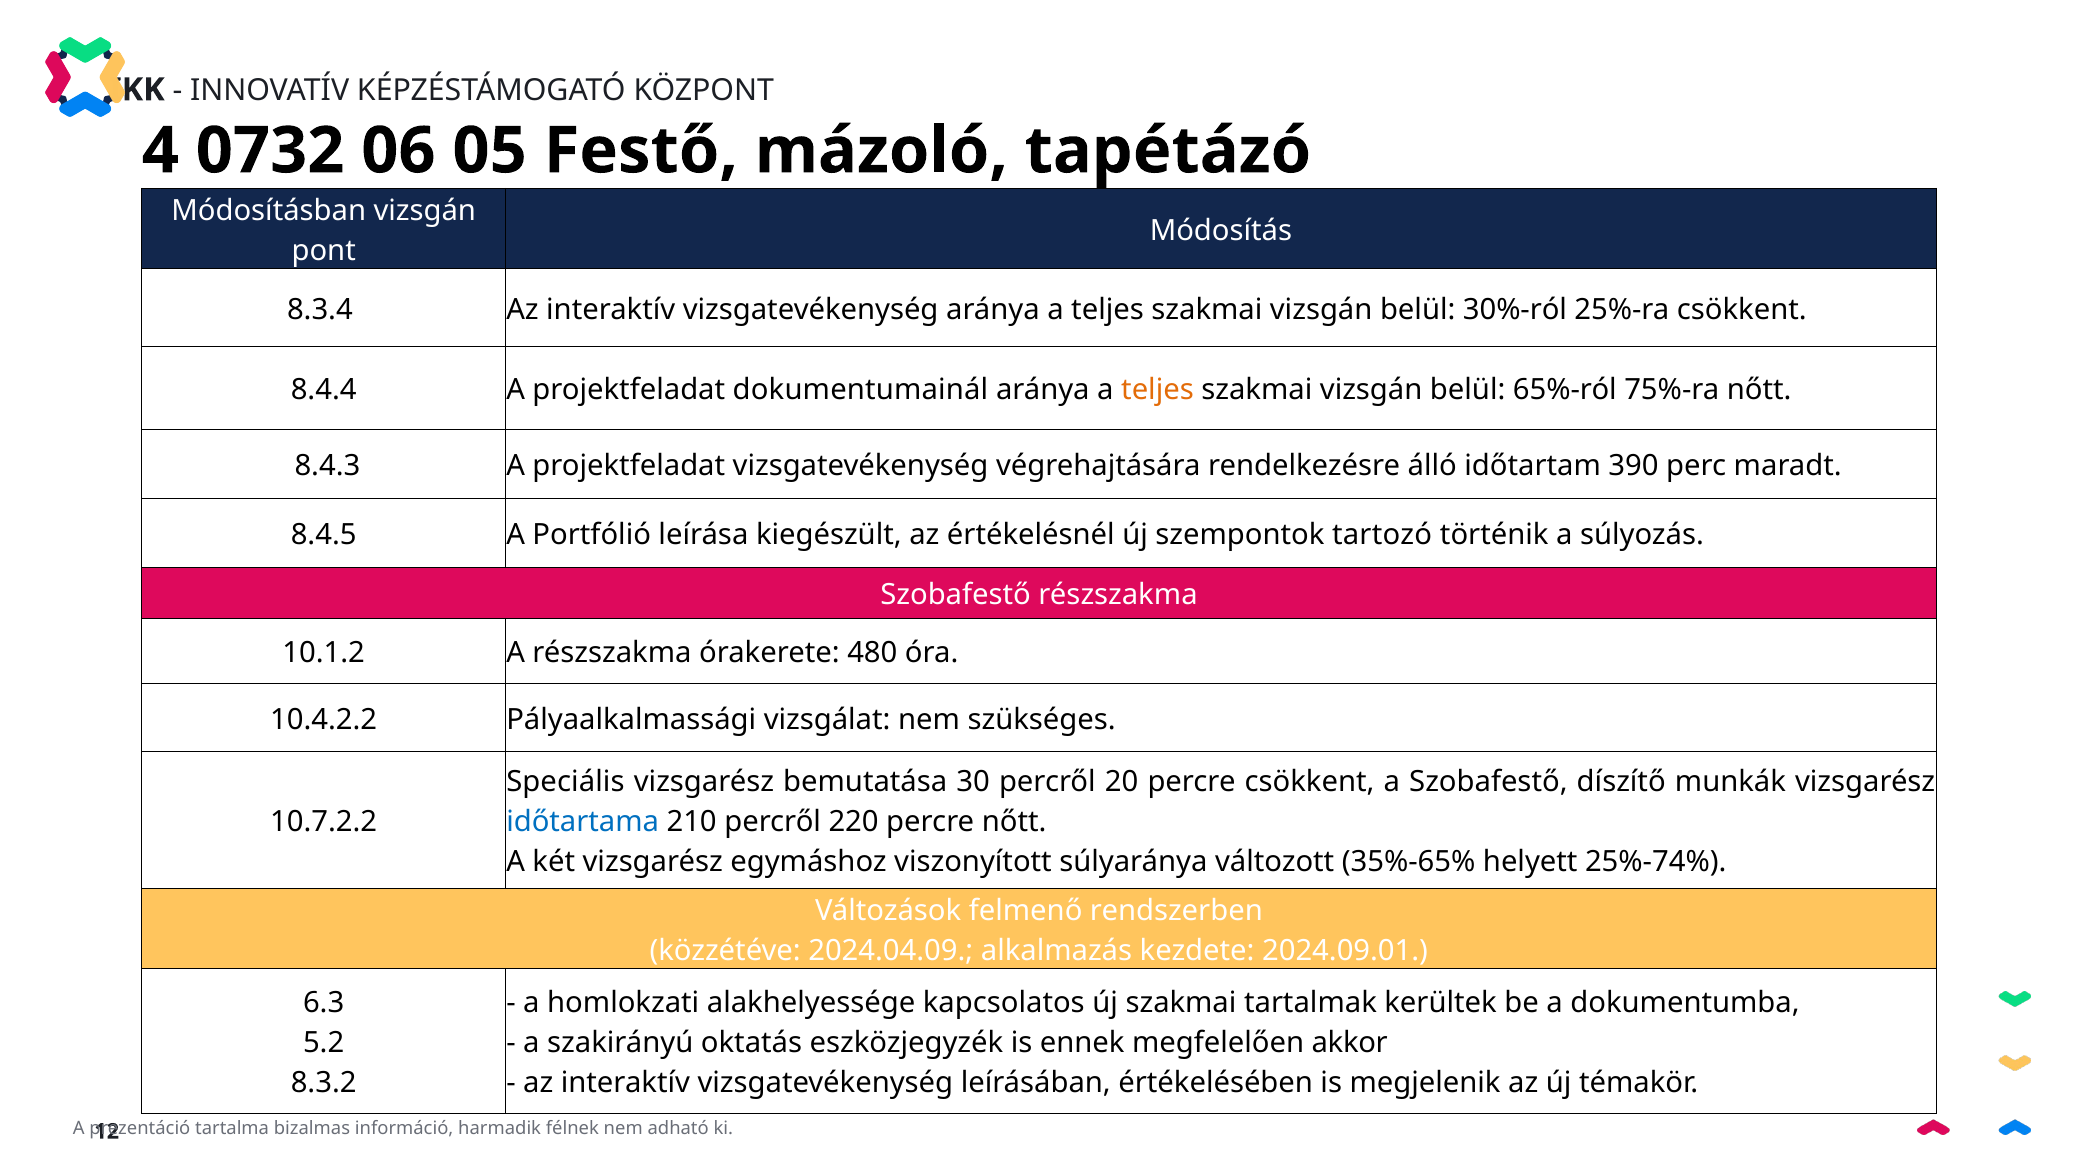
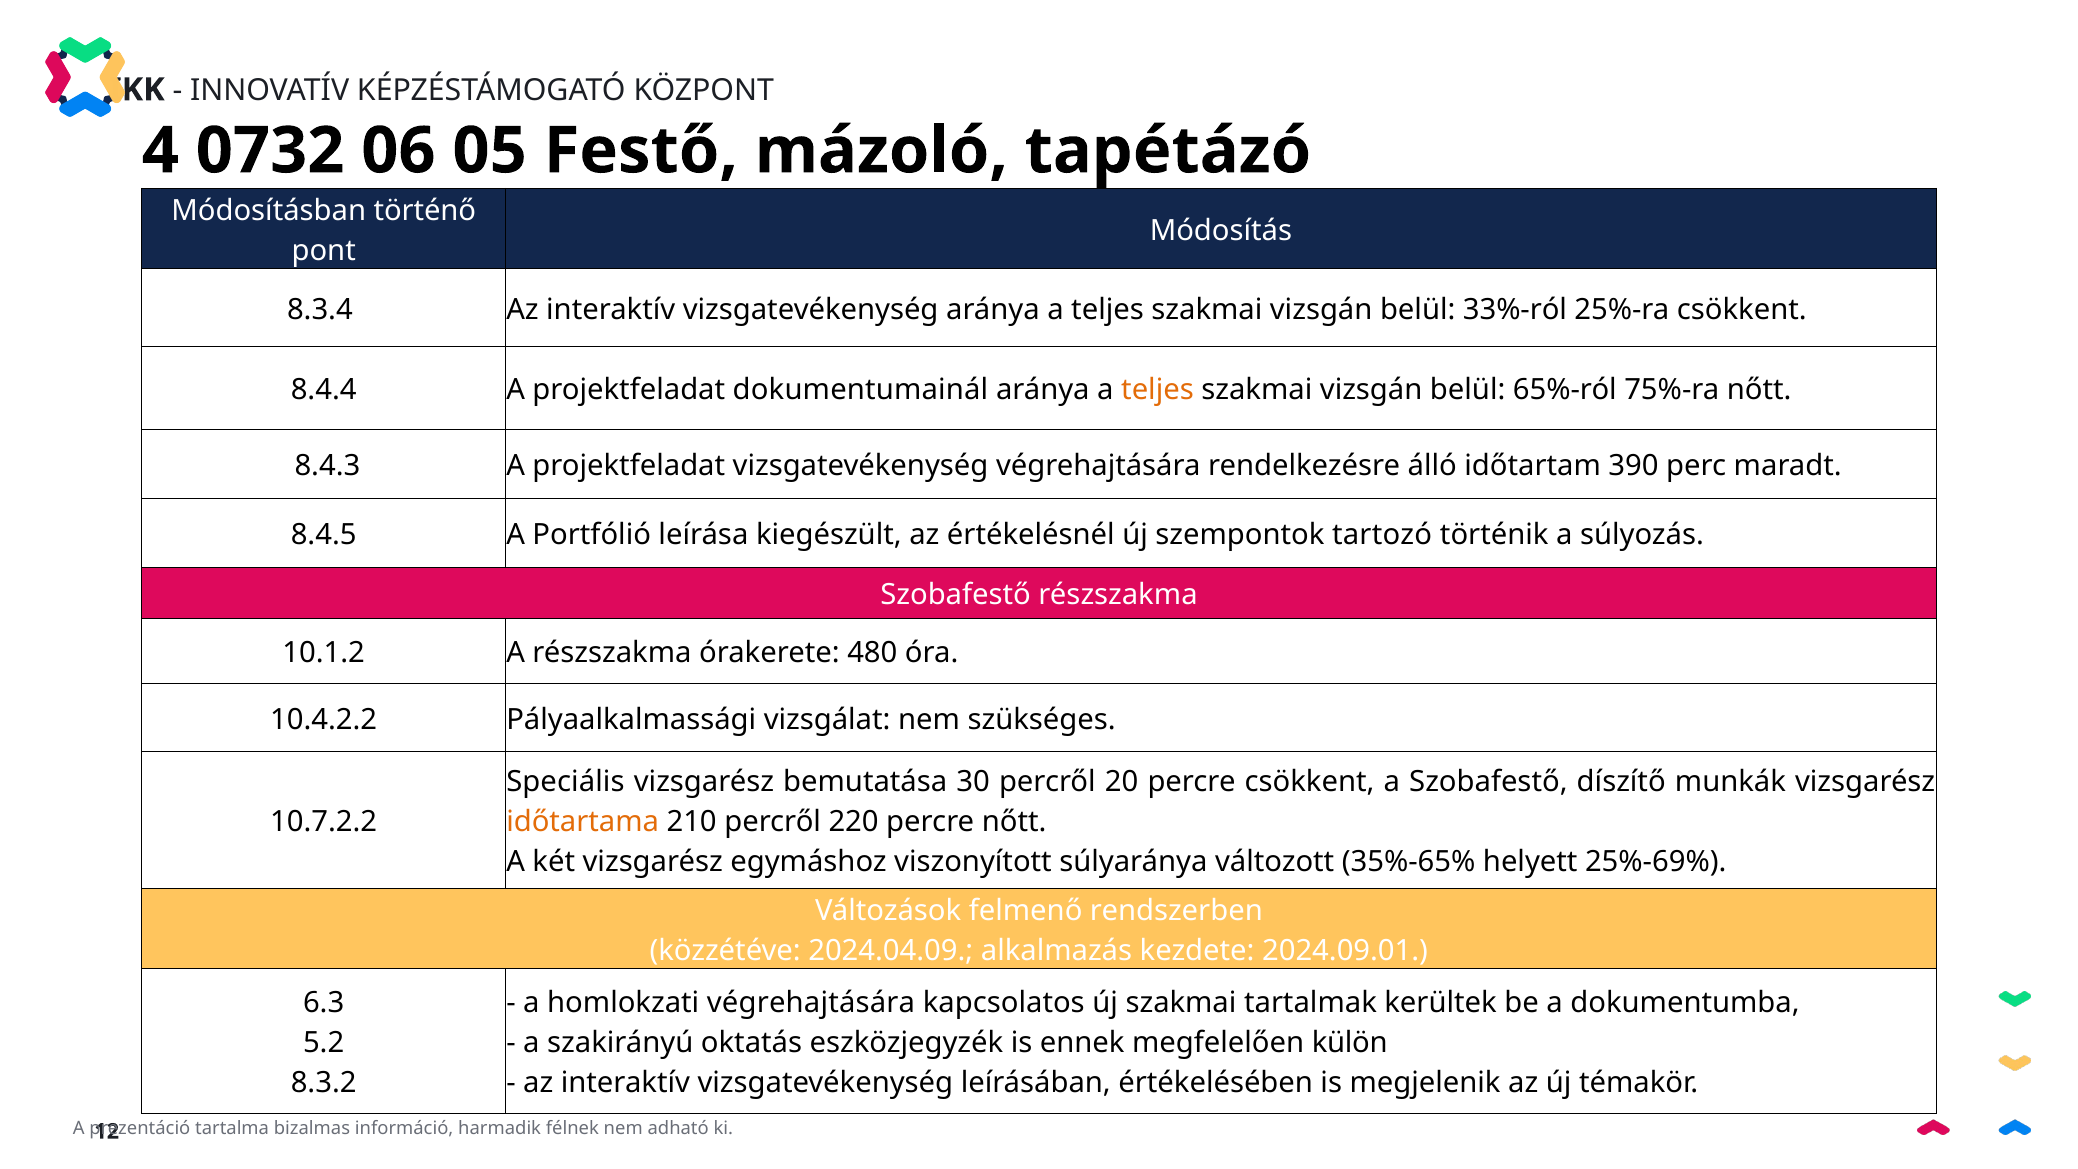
Módosításban vizsgán: vizsgán -> történő (425, 211)
30%-ról: 30%-ról -> 33%-ról (1515, 309)
időtartama colour: blue -> orange (583, 822)
25%-74%: 25%-74% -> 25%-69% (1656, 862)
homlokzati alakhelyessége: alakhelyessége -> végrehajtására (811, 1003)
akkor: akkor -> külön (1350, 1043)
